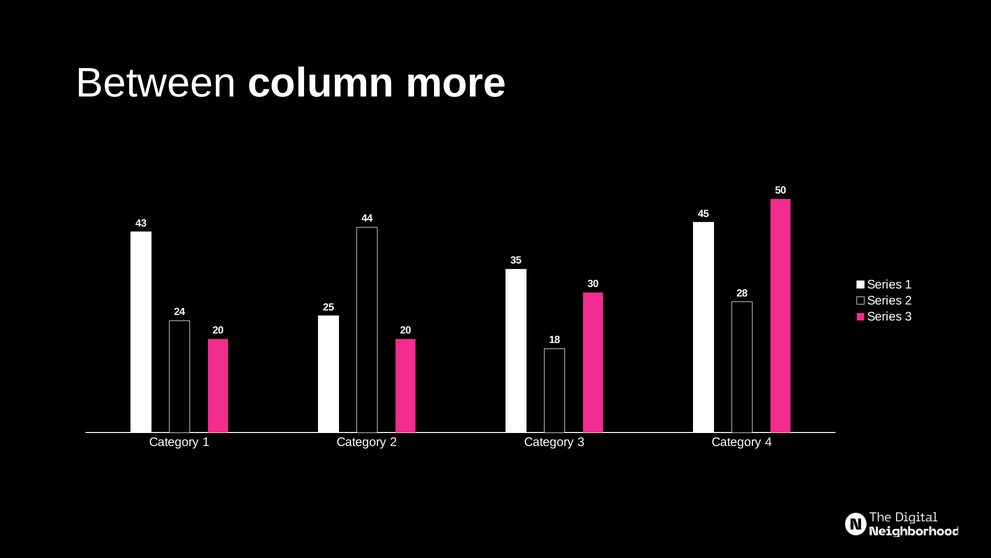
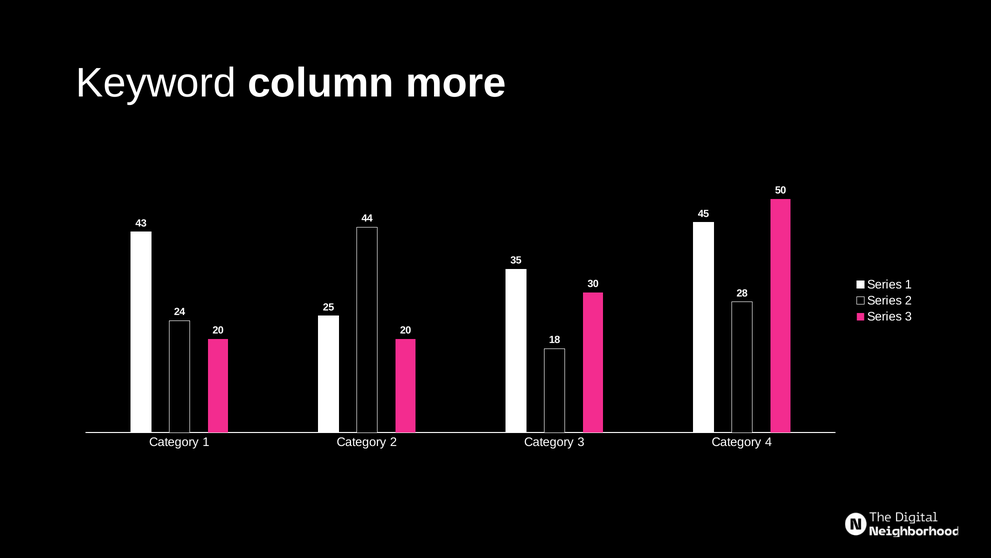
Between: Between -> Keyword (156, 83)
